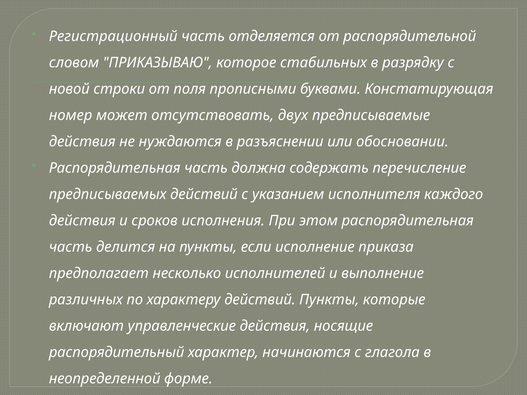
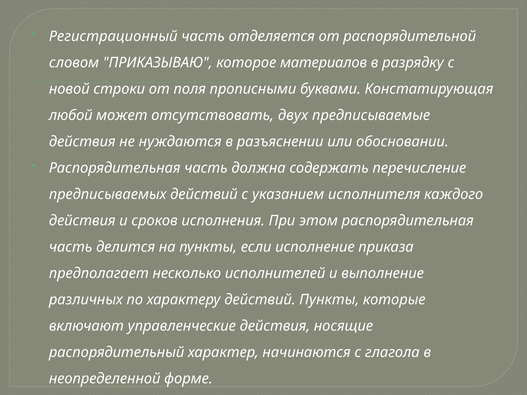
стабильных: стабильных -> материалов (324, 63)
номер: номер -> любой (71, 115)
